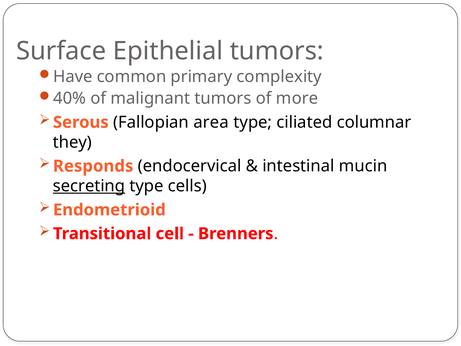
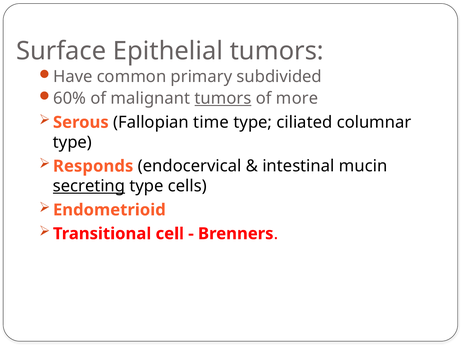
complexity: complexity -> subdivided (279, 76)
40%: 40% -> 60% (70, 98)
tumors underline: none -> present (223, 98)
area: area -> time (211, 122)
they: they -> type (72, 142)
